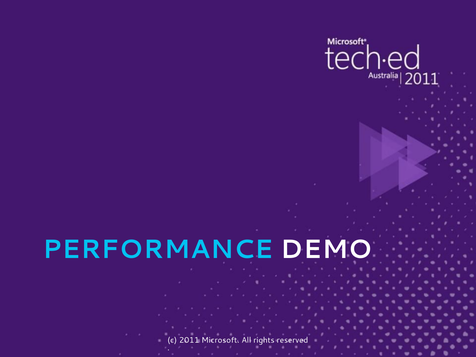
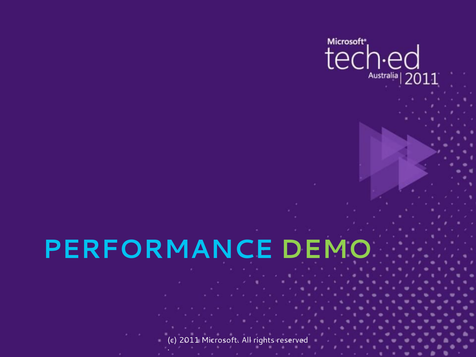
DEMO colour: white -> light green (326, 249)
